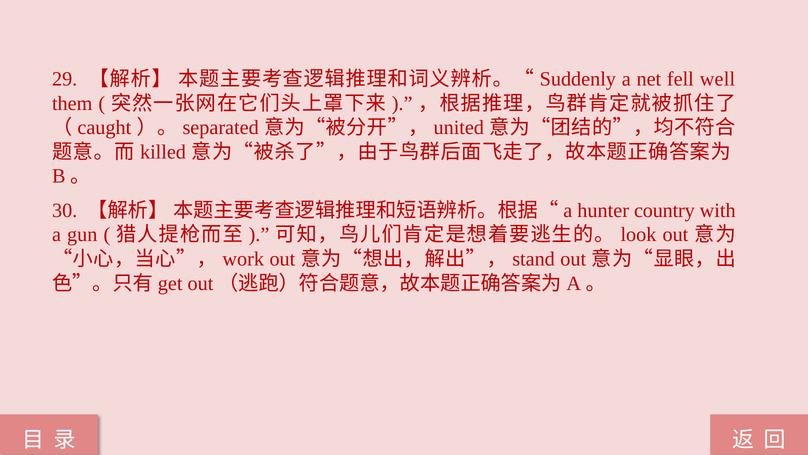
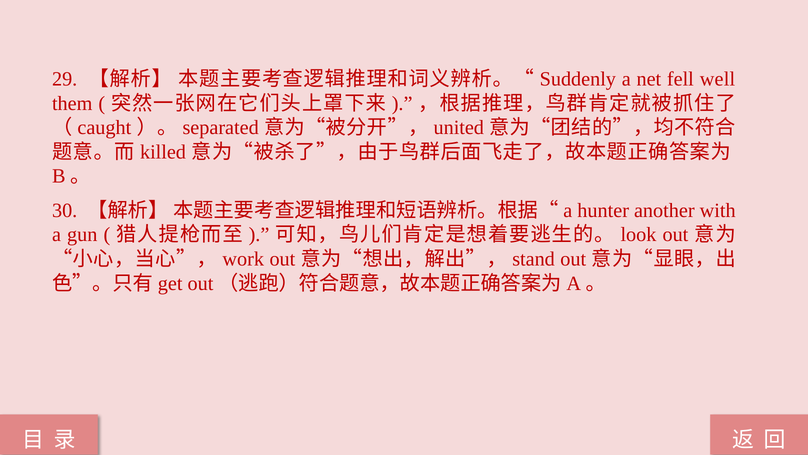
country: country -> another (664, 210)
